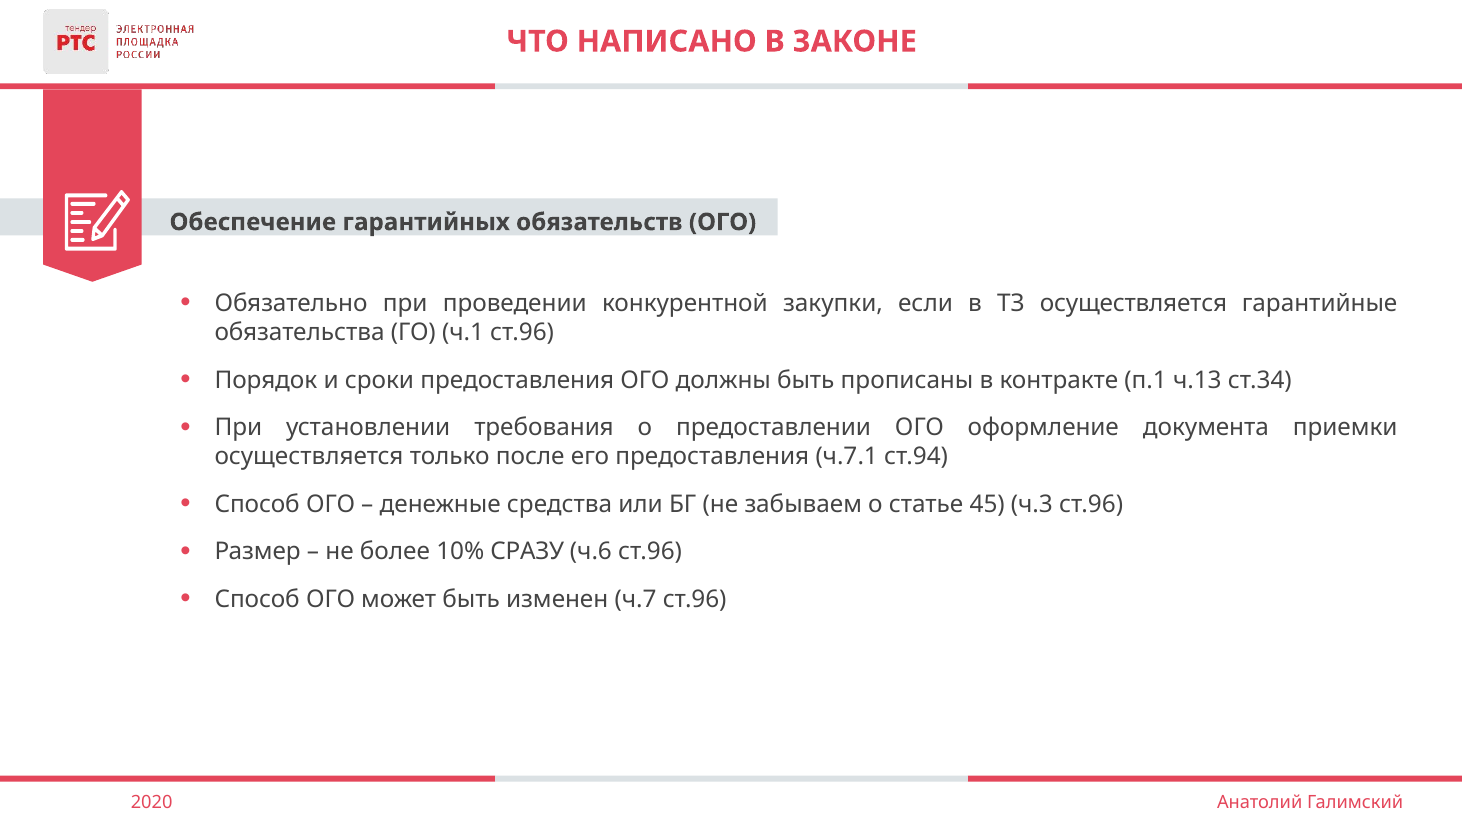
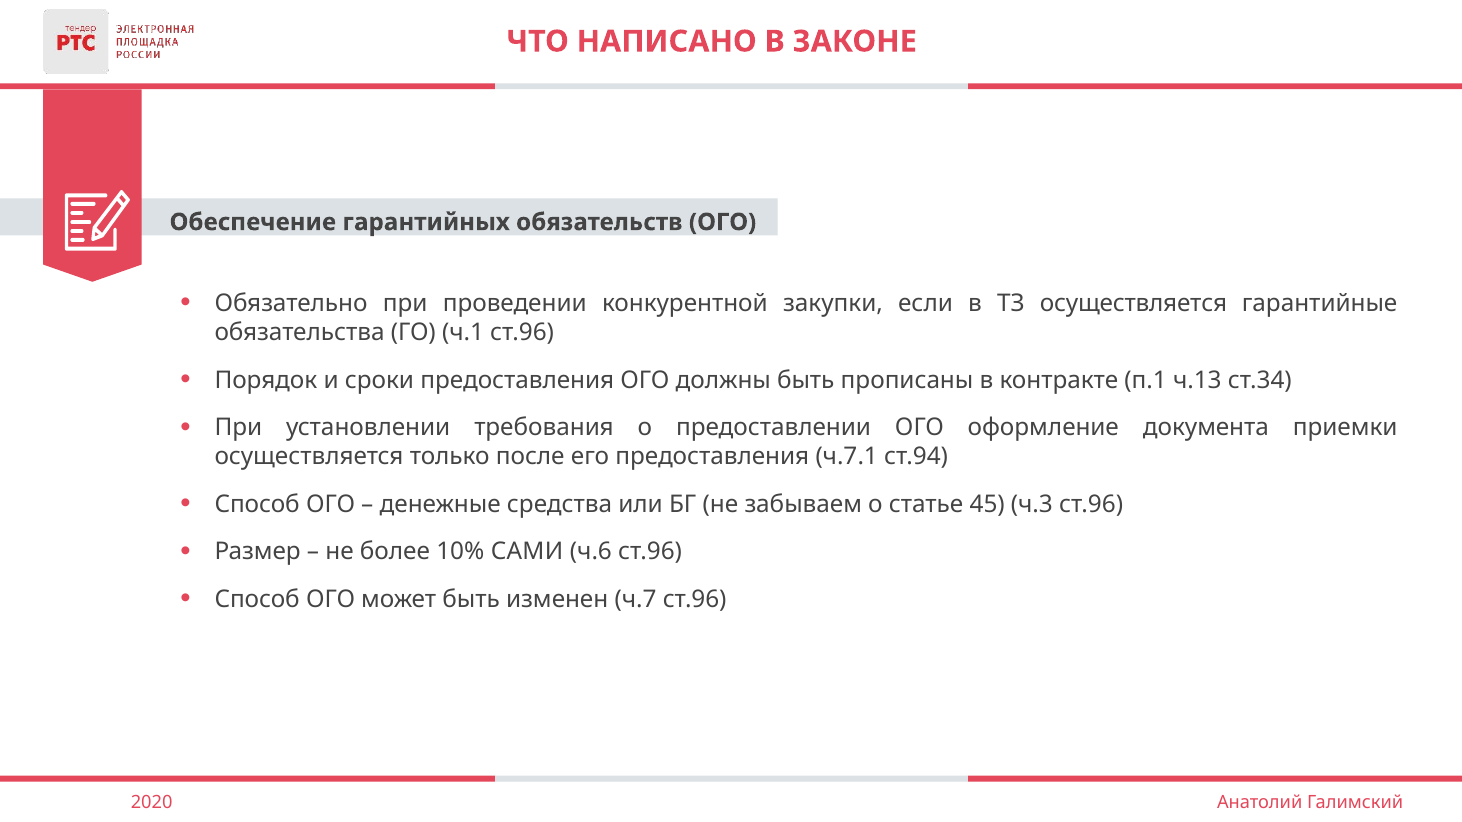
СРАЗУ: СРАЗУ -> САМИ (527, 552)
